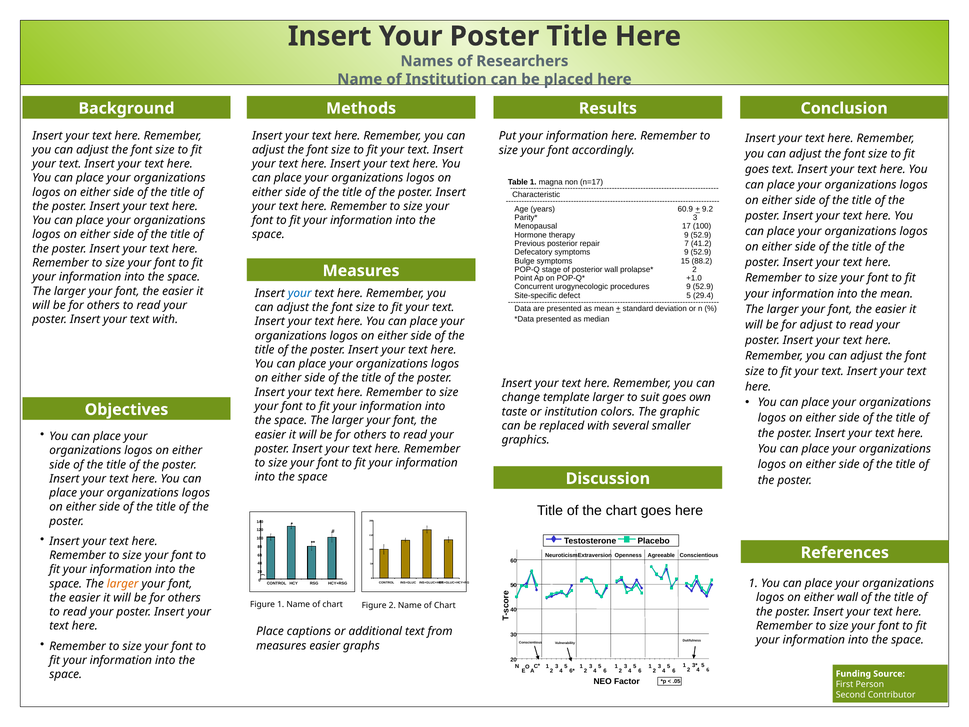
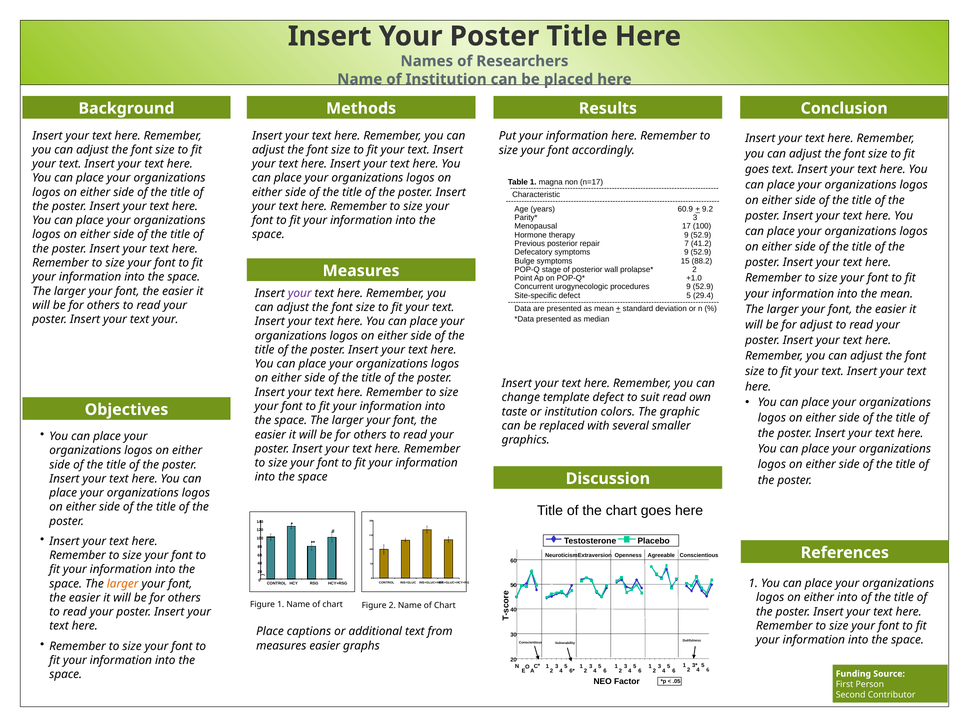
your colour: blue -> purple (300, 293)
text with: with -> your (165, 319)
template larger: larger -> defect (608, 397)
suit goes: goes -> read (674, 397)
either wall: wall -> into (847, 597)
